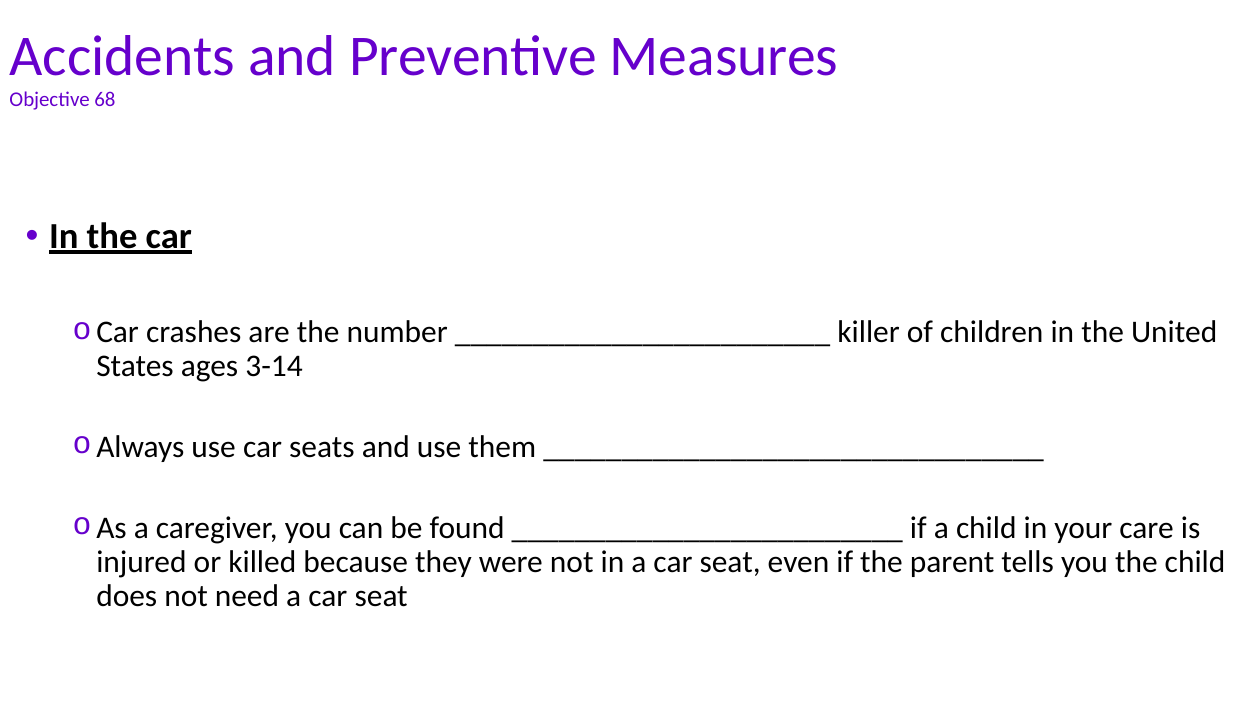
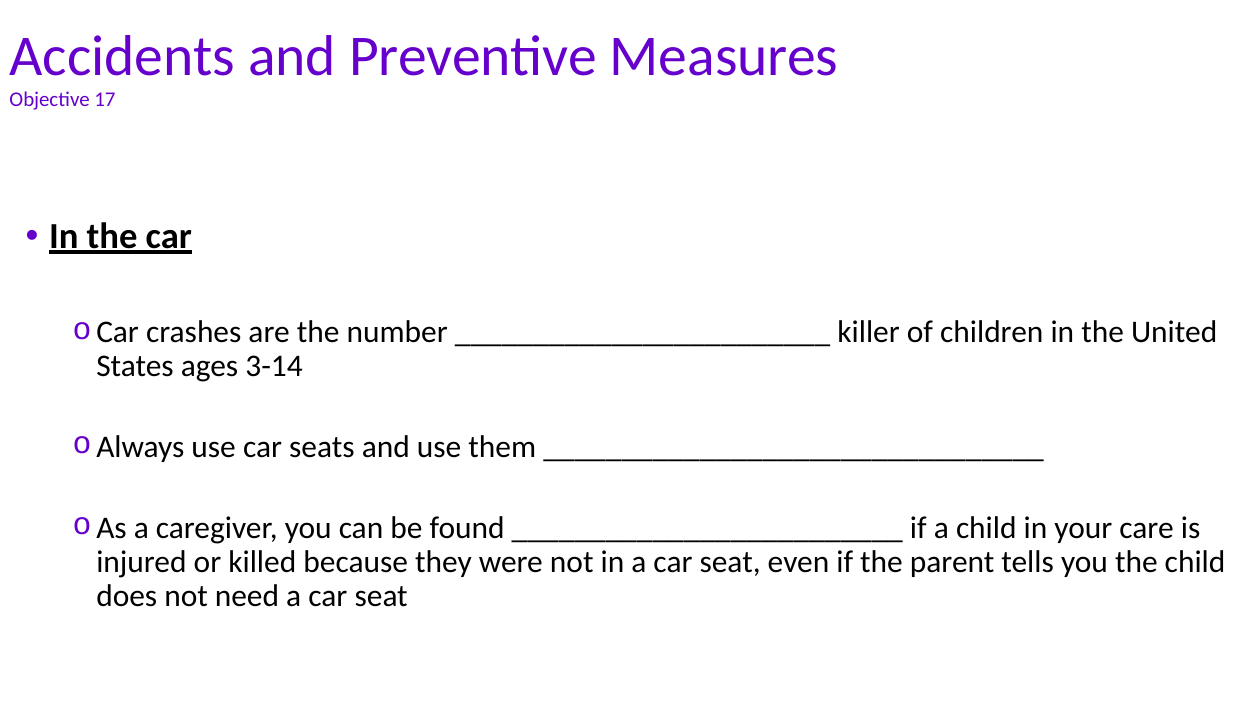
68: 68 -> 17 (105, 99)
